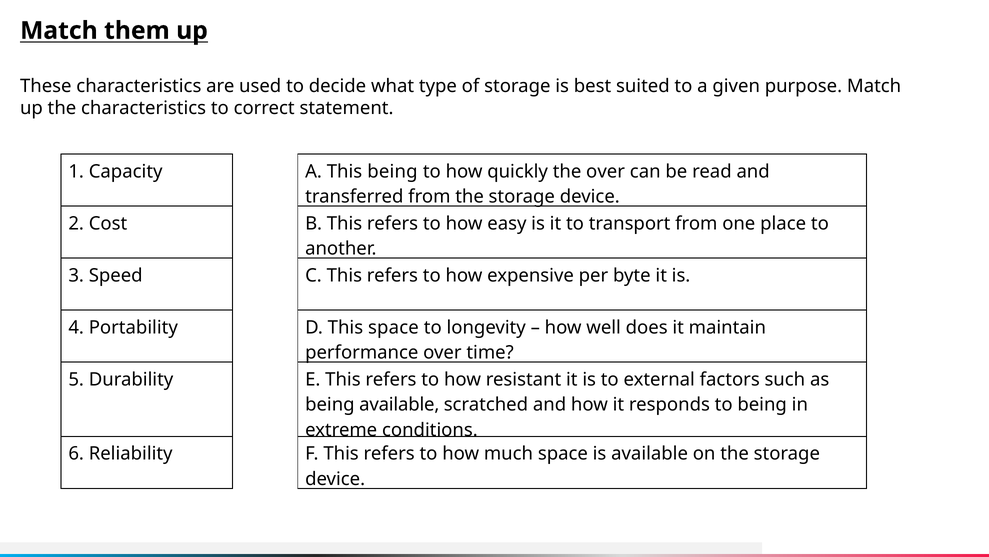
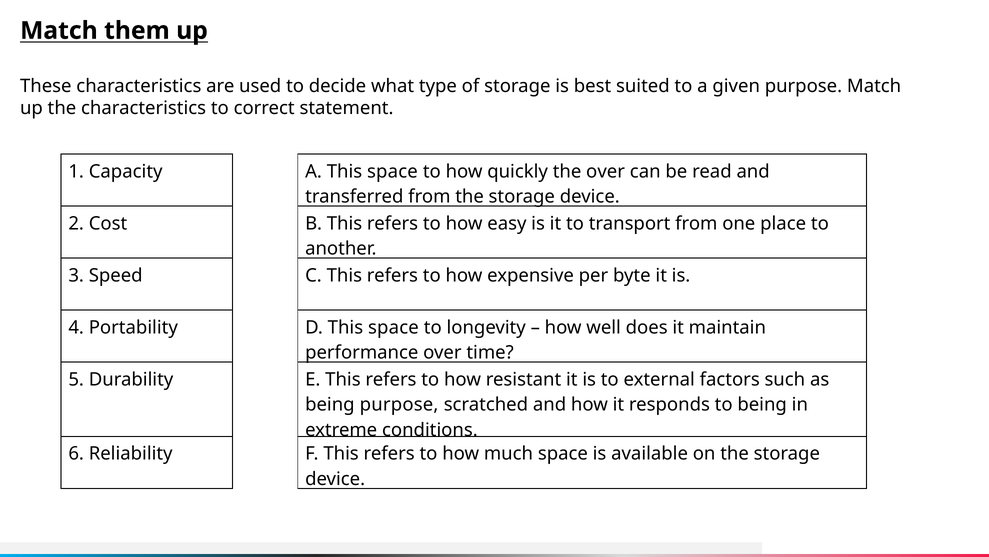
A This being: being -> space (392, 171)
being available: available -> purpose (399, 404)
